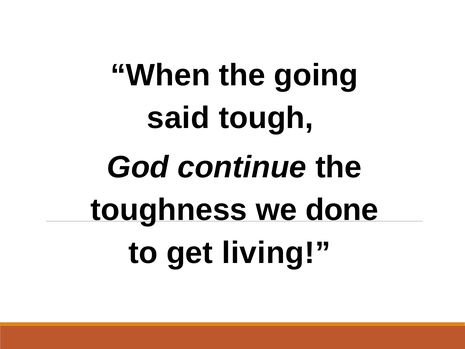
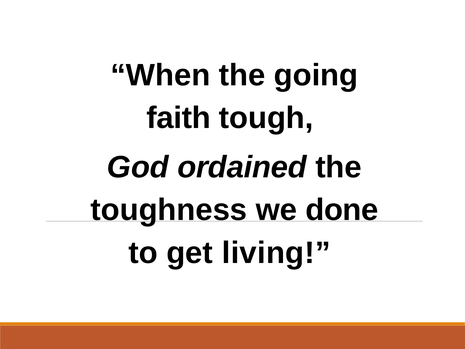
said: said -> faith (179, 118)
continue: continue -> ordained (242, 167)
